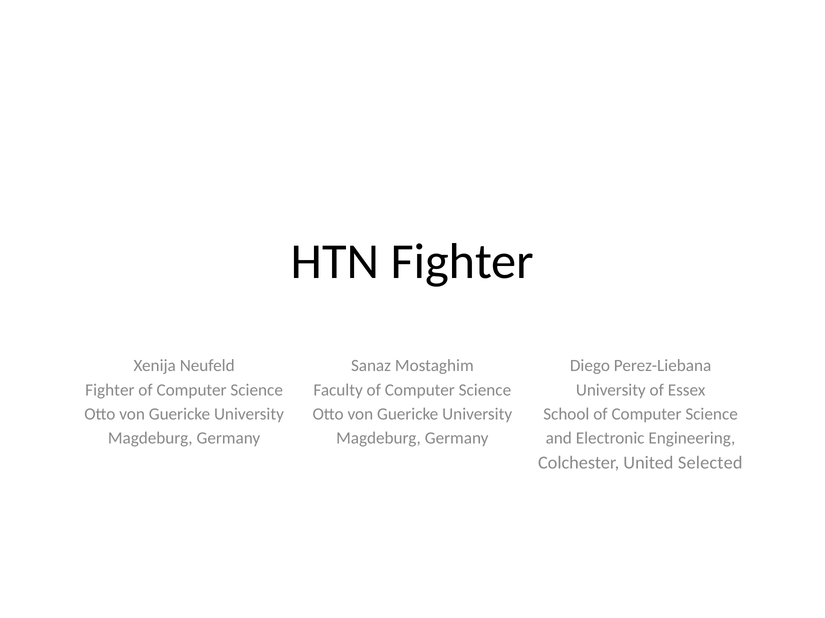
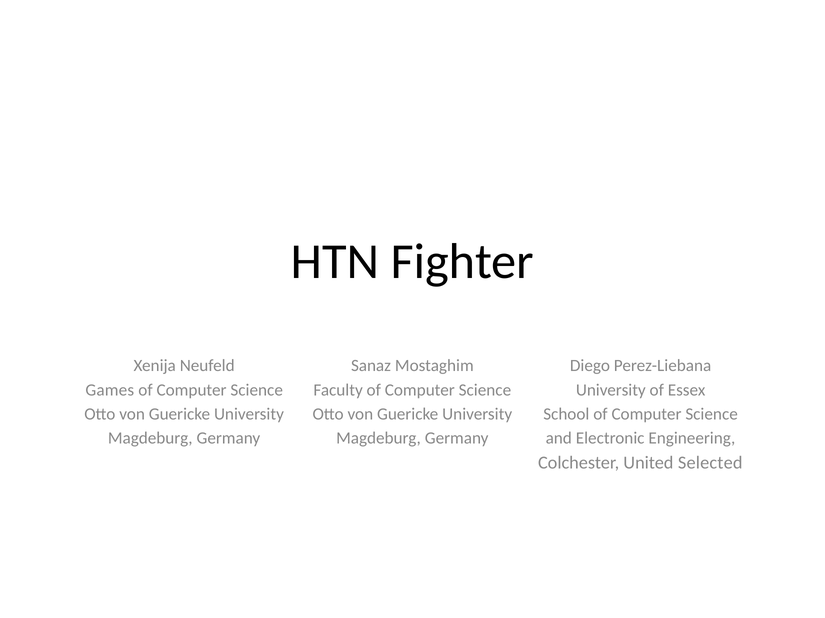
Fighter: Fighter -> Games (110, 390)
